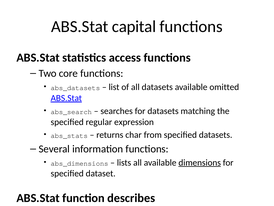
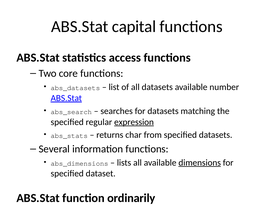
available omitted: omitted -> number (224, 87)
expression underline: none -> present (134, 122)
function describes: describes -> ordinarily (131, 198)
